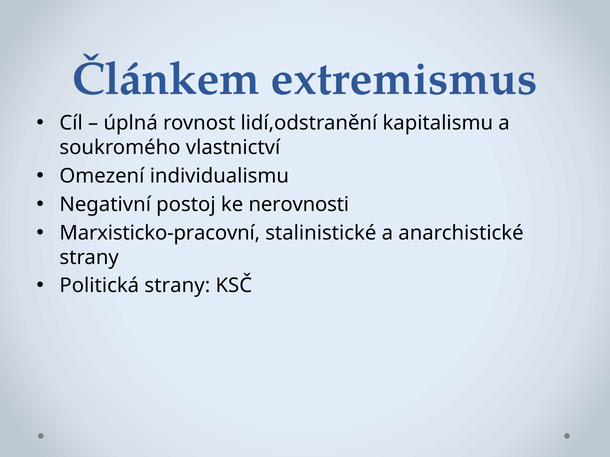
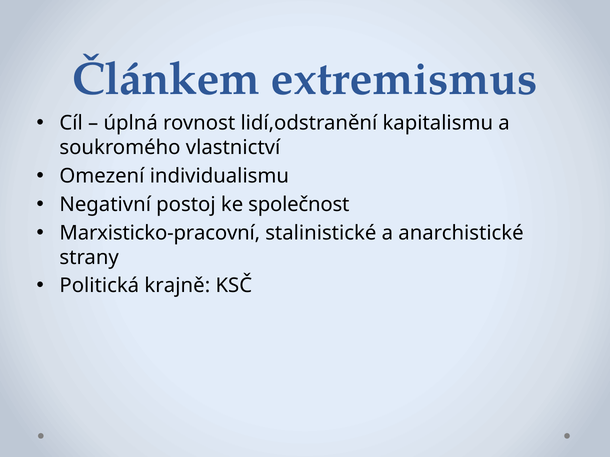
nerovnosti: nerovnosti -> společnost (299, 205)
Politická strany: strany -> krajně (177, 286)
